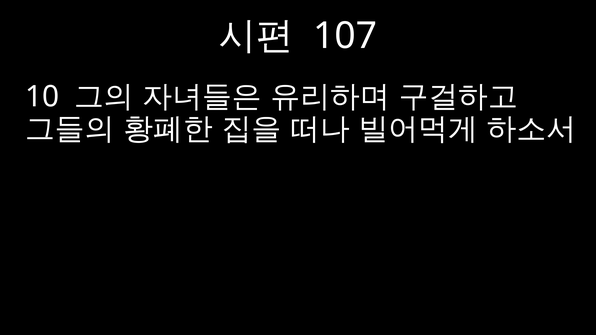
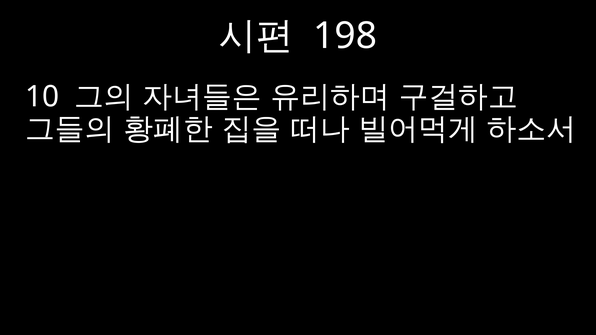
107: 107 -> 198 (345, 36)
